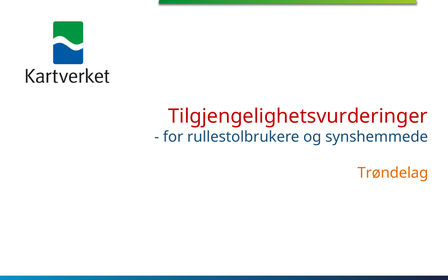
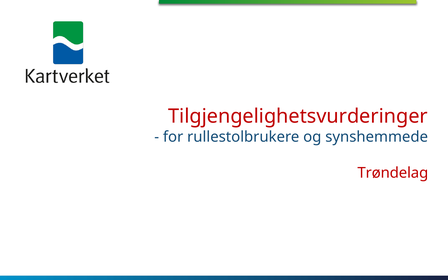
Trøndelag colour: orange -> red (393, 173)
